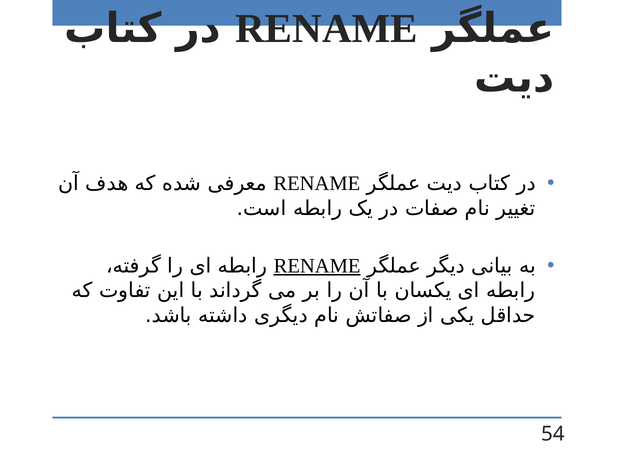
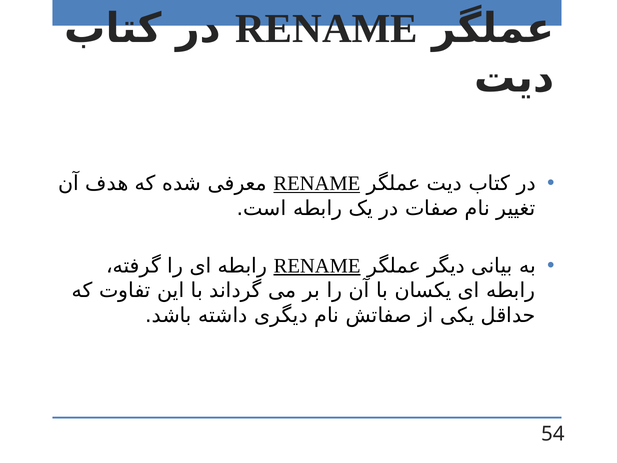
RENAME underline: none -> present (317, 183)
